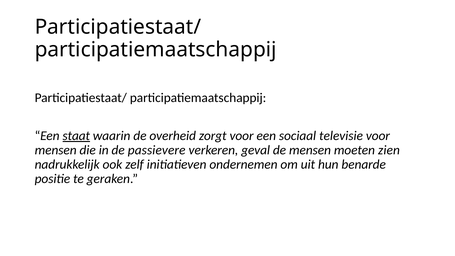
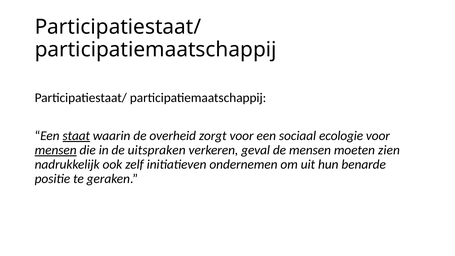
televisie: televisie -> ecologie (341, 136)
mensen underline: none -> present (56, 150)
passievere: passievere -> uitspraken (157, 150)
